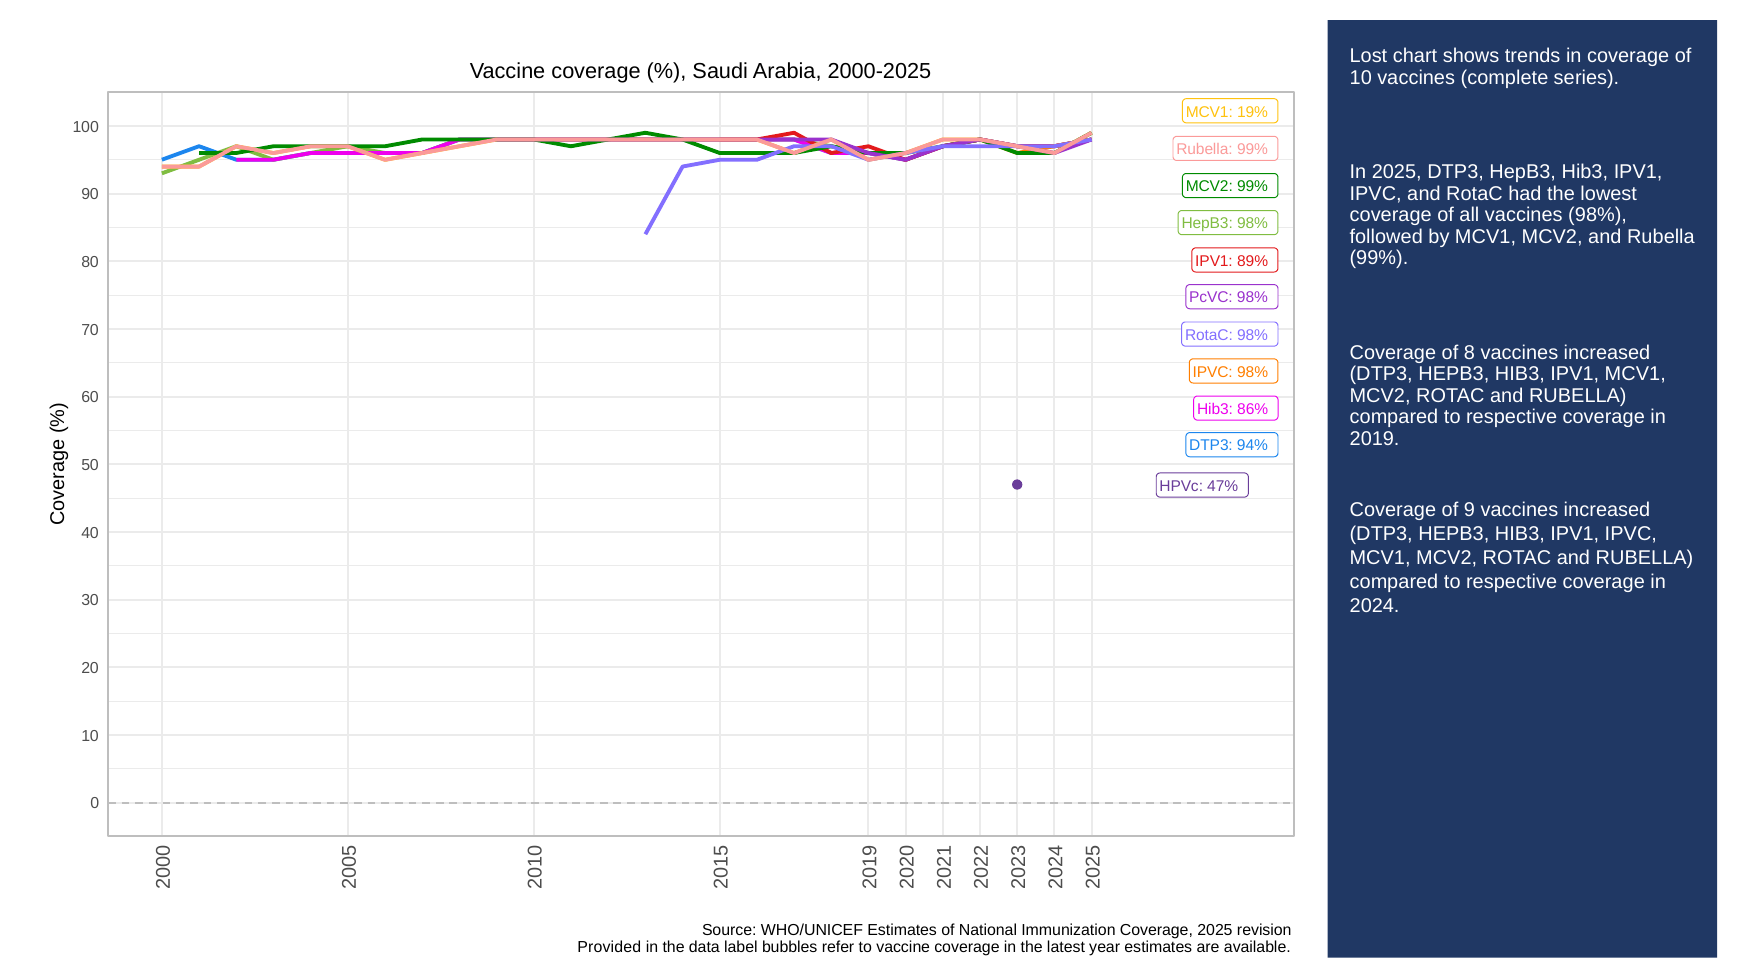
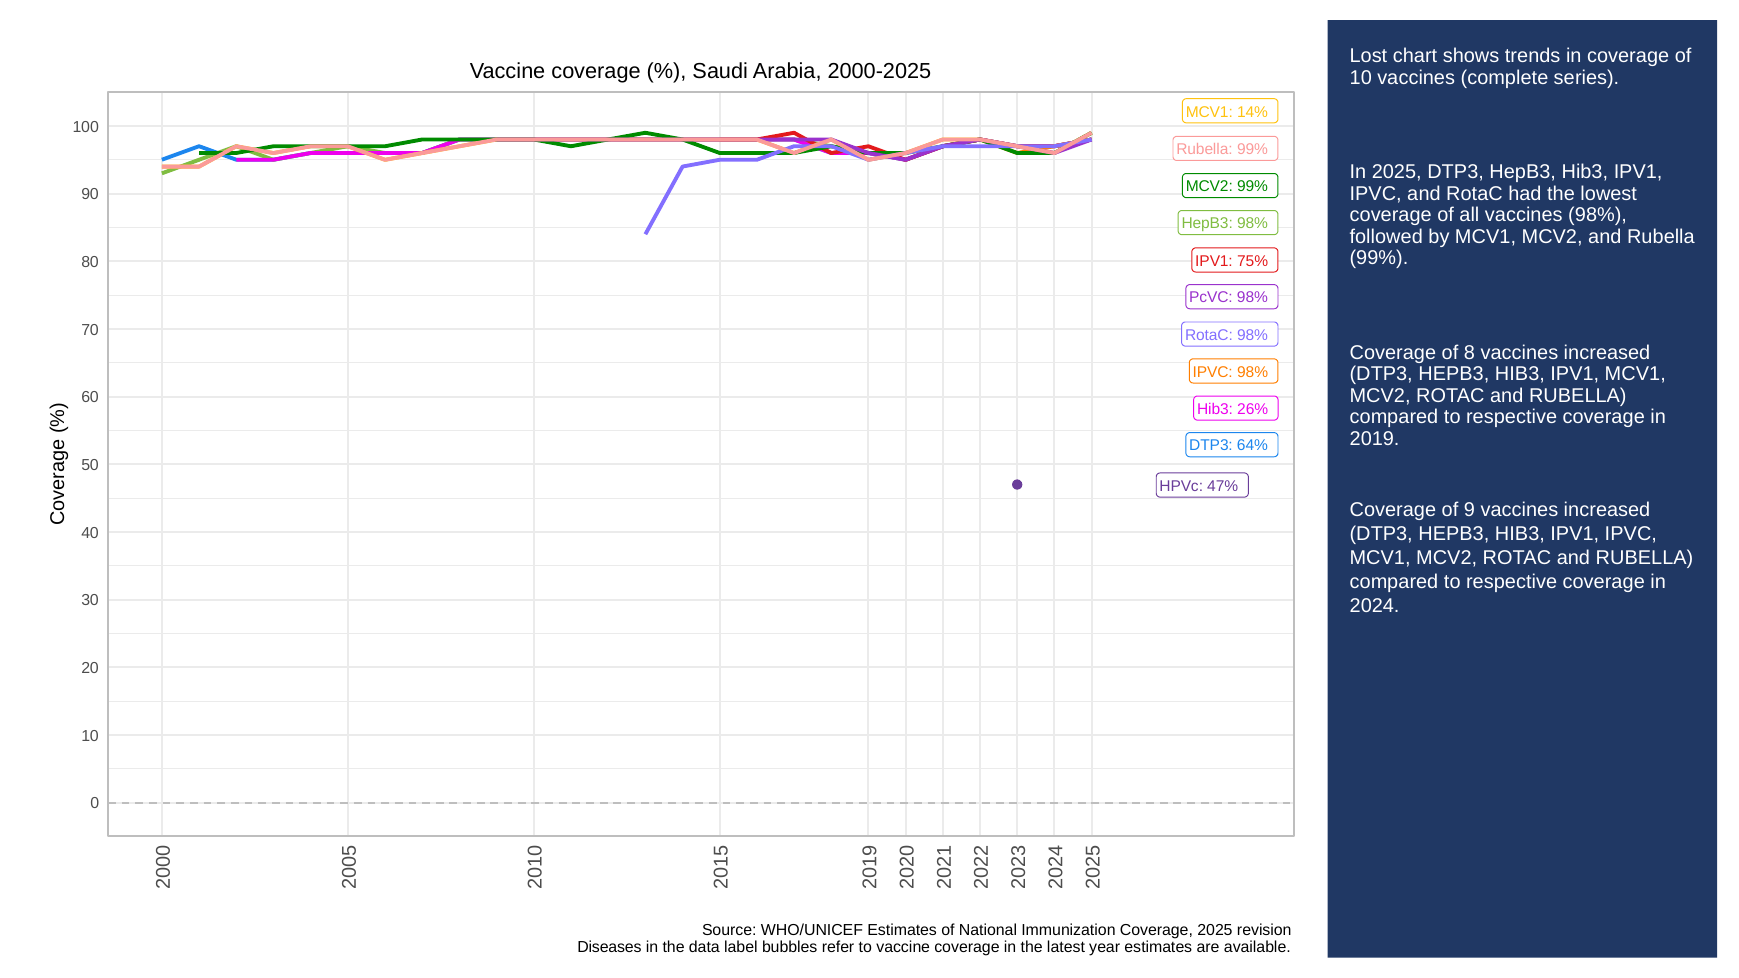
19%: 19% -> 14% (1253, 112)
89%: 89% -> 75% (1253, 261)
86%: 86% -> 26% (1253, 409)
94%: 94% -> 64% (1252, 446)
Provided: Provided -> Diseases (609, 947)
